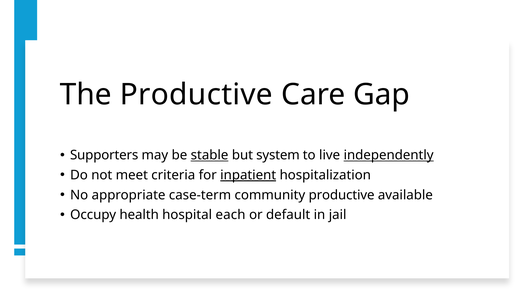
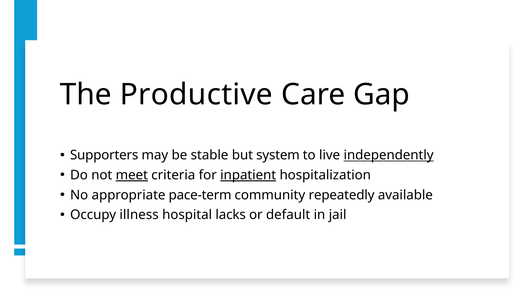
stable underline: present -> none (210, 155)
meet underline: none -> present (132, 175)
case-term: case-term -> pace-term (200, 195)
community productive: productive -> repeatedly (342, 195)
health: health -> illness (139, 215)
each: each -> lacks (231, 215)
